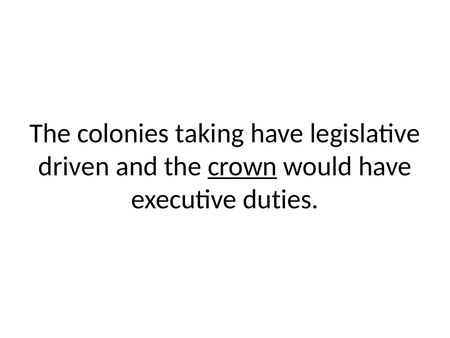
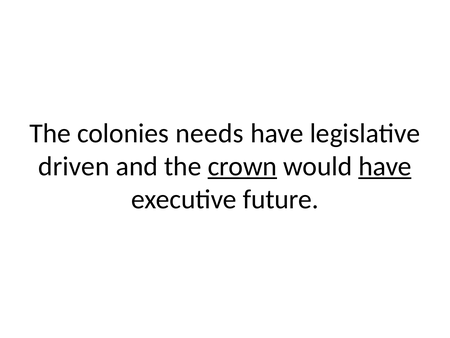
taking: taking -> needs (210, 133)
have underline: none -> present (385, 166)
duties: duties -> future (281, 199)
